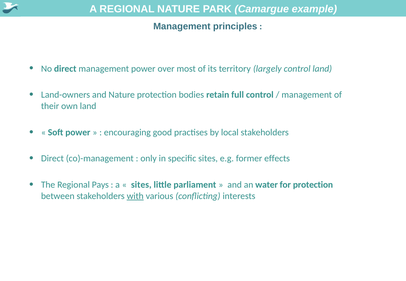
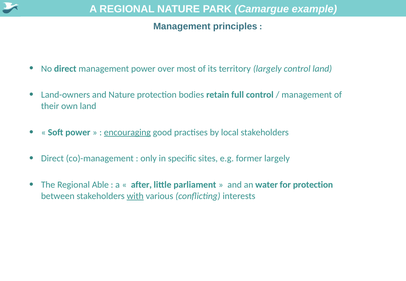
encouraging underline: none -> present (127, 132)
former effects: effects -> largely (277, 159)
Pays: Pays -> Able (100, 185)
sites: sites -> after (141, 185)
